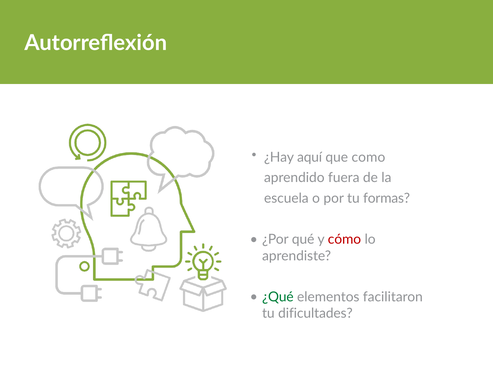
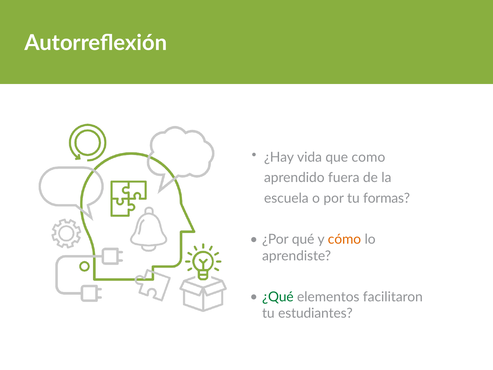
aquí: aquí -> vida (310, 157)
cómo colour: red -> orange (344, 239)
dificultades: dificultades -> estudiantes (315, 313)
